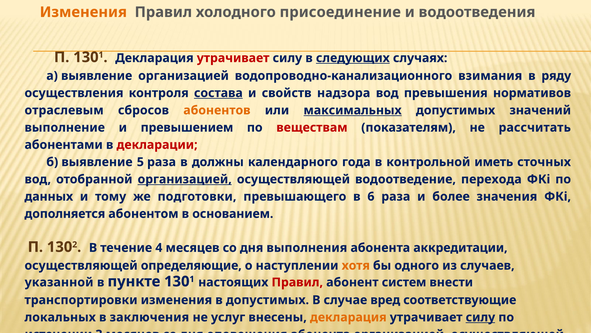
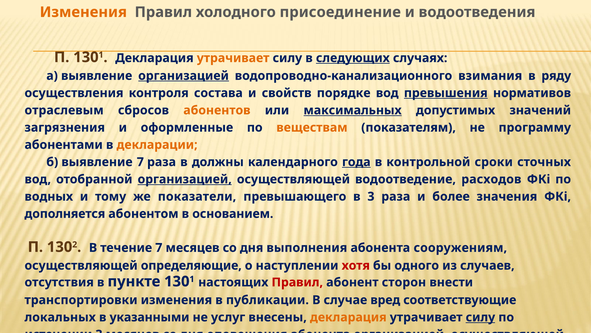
утрачивает colour: red -> orange (233, 58)
организацией underline: none -> present (184, 76)
состава underline: present -> none (218, 93)
надзора: надзора -> порядке (344, 93)
превышения underline: none -> present (446, 93)
выполнение: выполнение -> загрязнения (65, 127)
превышением: превышением -> оформленные (187, 127)
веществам colour: red -> orange (312, 127)
рассчитать: рассчитать -> программу (535, 127)
декларации colour: red -> orange (157, 145)
выявление 5: 5 -> 7 (140, 162)
года underline: none -> present (356, 162)
иметь: иметь -> сроки (494, 162)
перехода: перехода -> расходов (491, 179)
данных: данных -> водных (49, 196)
подготовки: подготовки -> показатели (197, 196)
в 6: 6 -> 3 (371, 196)
течение 4: 4 -> 7 (159, 247)
аккредитации: аккредитации -> сооружениям (460, 247)
хотя colour: orange -> red (356, 265)
указанной: указанной -> отсутствия (59, 282)
систем: систем -> сторон (404, 282)
в допустимых: допустимых -> публикации (267, 300)
заключения: заключения -> указанными (150, 317)
